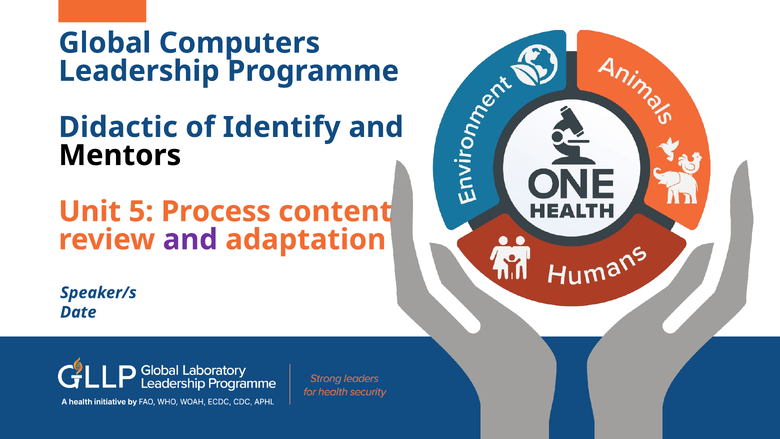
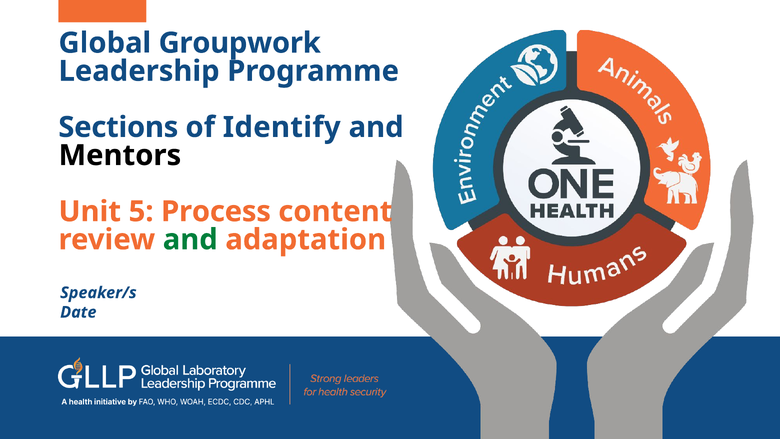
Computers: Computers -> Groupwork (240, 43)
Didactic: Didactic -> Sections (118, 127)
and colour: purple -> green (190, 240)
